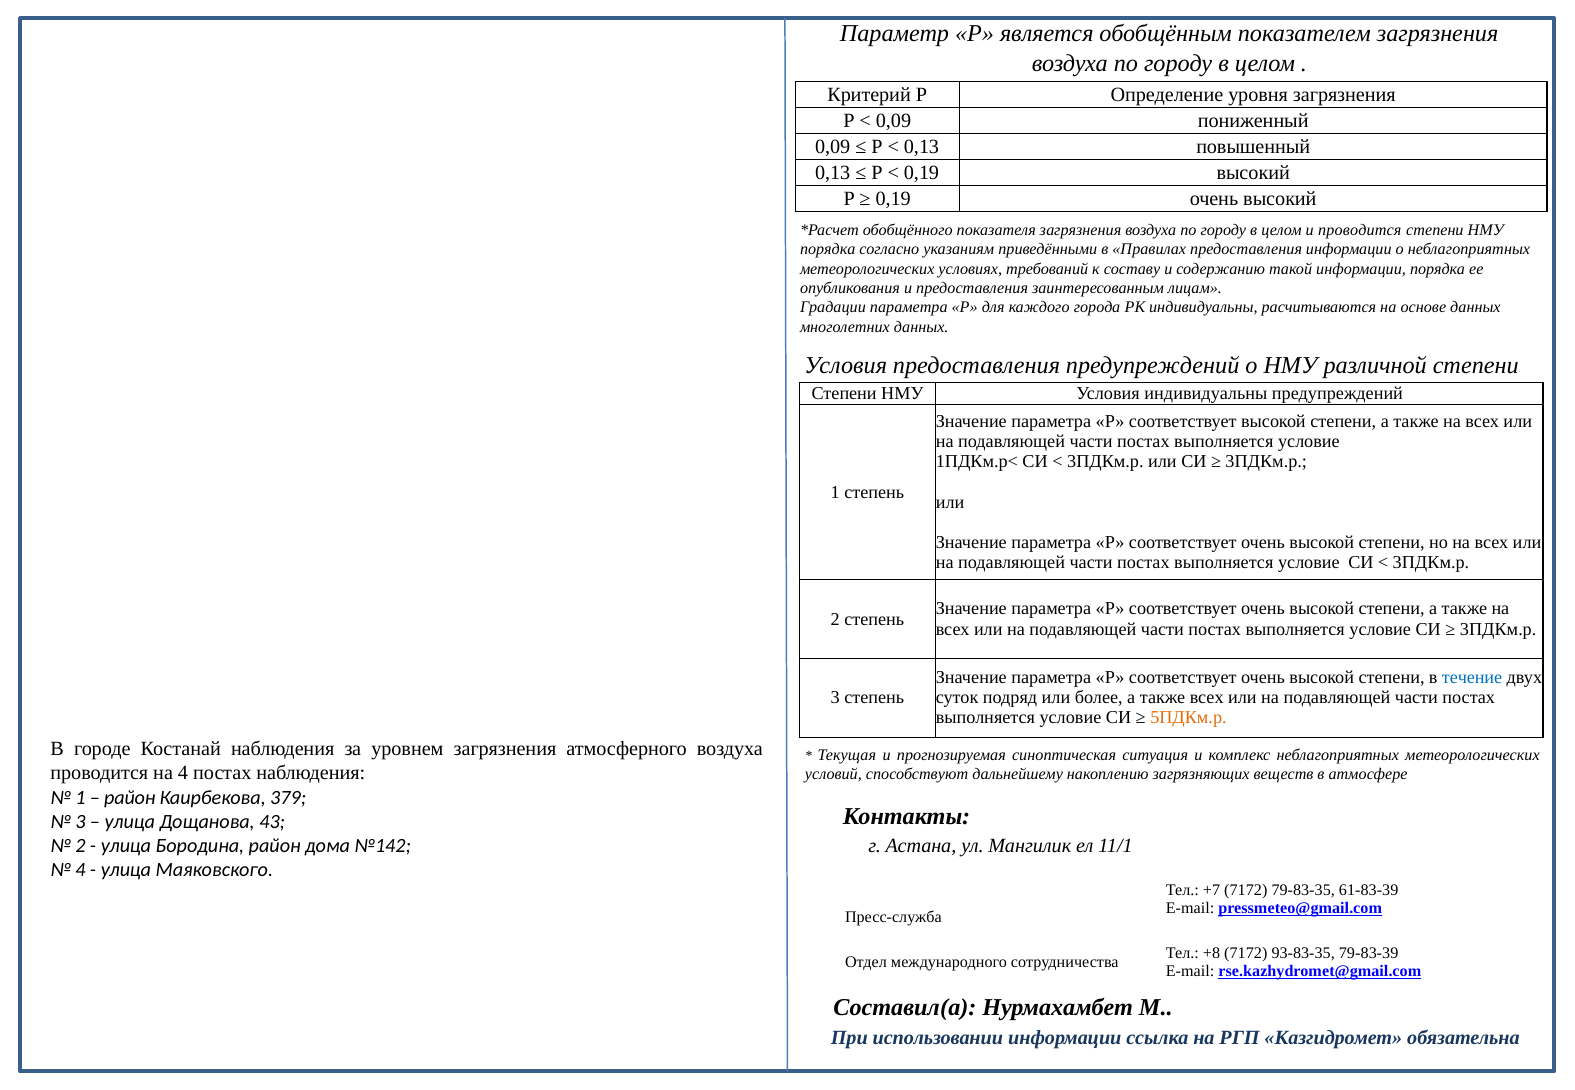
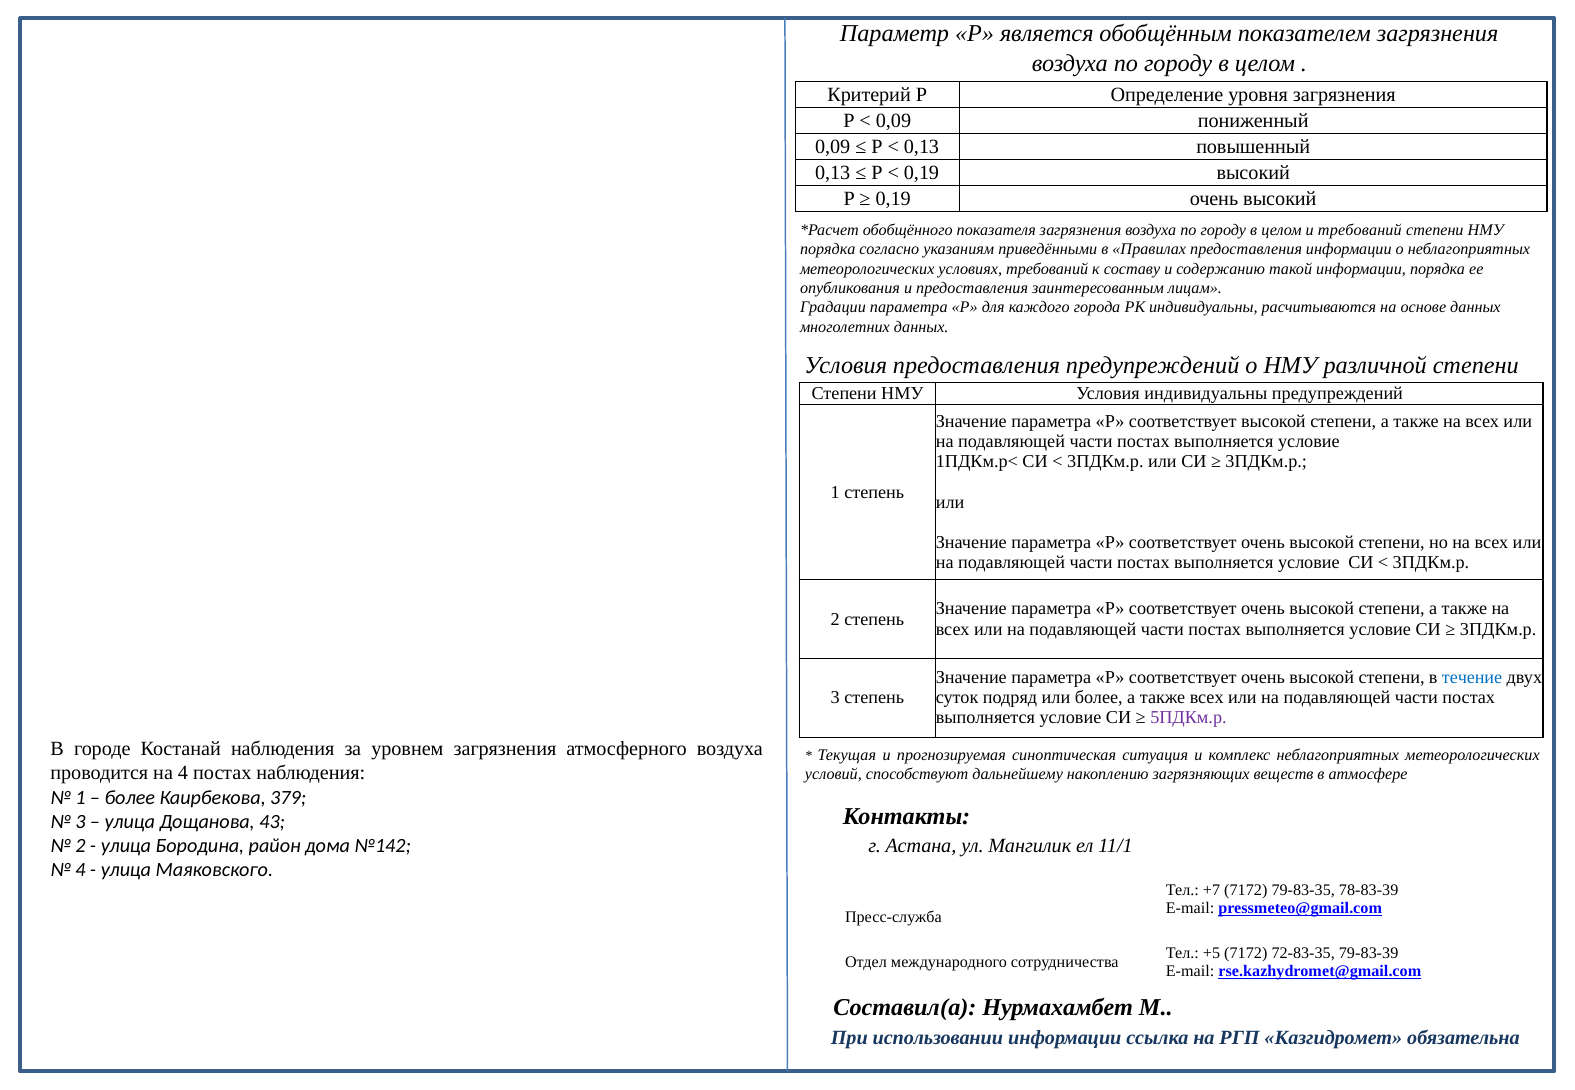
и проводится: проводится -> требований (1360, 230)
5ПДКм.р colour: orange -> purple (1188, 718)
район: район -> более (130, 798)
61-83-39: 61-83-39 -> 78-83-39 (1369, 891)
+8: +8 -> +5 (1211, 954)
93-83-35: 93-83-35 -> 72-83-35 (1303, 954)
